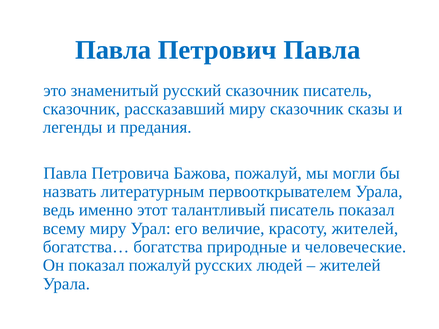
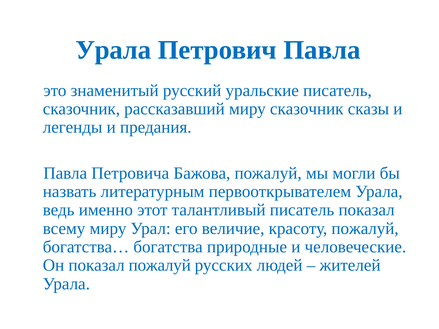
Павла: Павла -> Урала (113, 50)
русский сказочник: сказочник -> уральские (262, 90)
красоту жителей: жителей -> пожалуй (365, 229)
